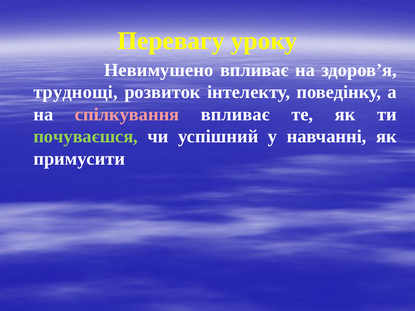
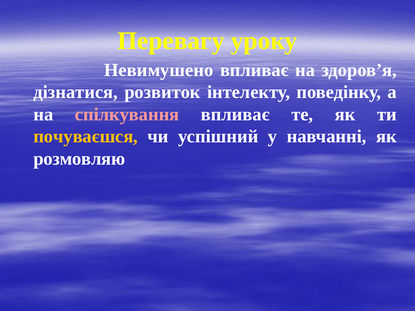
труднощі: труднощі -> дізнатися (76, 92)
почуваєшся colour: light green -> yellow (86, 137)
примусити: примусити -> розмовляю (79, 159)
